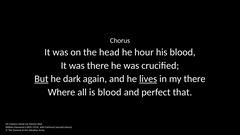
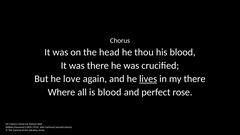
hour: hour -> thou (144, 52)
But underline: present -> none (41, 79)
dark: dark -> love (72, 79)
that: that -> rose (182, 92)
